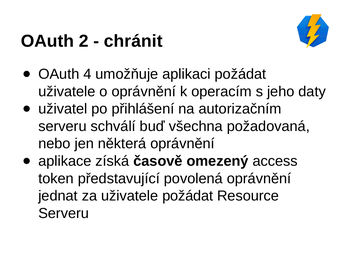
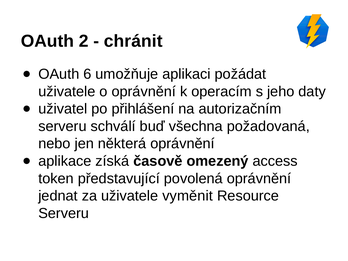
4: 4 -> 6 (87, 74)
uživatele požádat: požádat -> vyměnit (188, 196)
